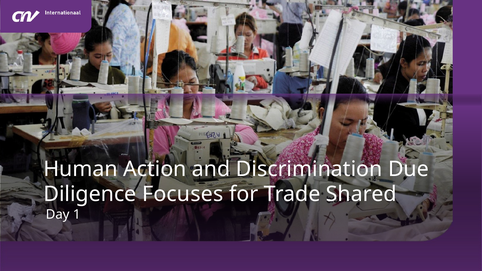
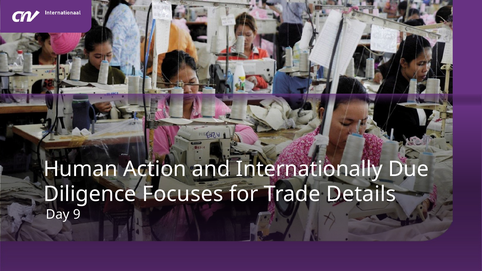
Discrimination: Discrimination -> Internationally (309, 169)
Shared: Shared -> Details (361, 194)
1: 1 -> 9 (77, 215)
